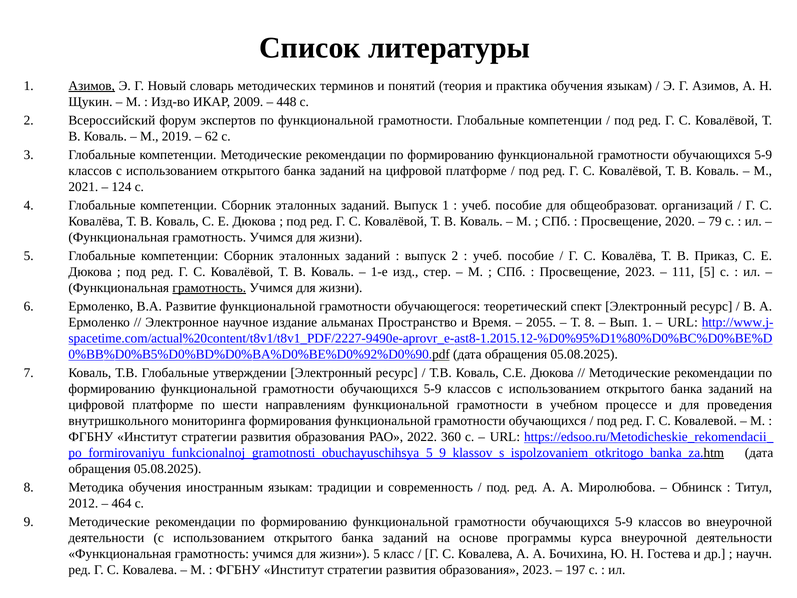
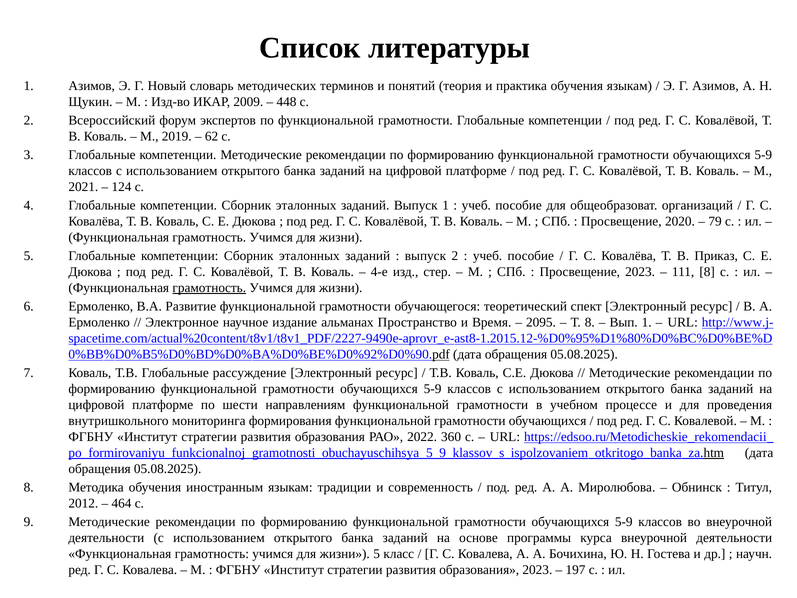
Азимов underline: present -> none (92, 86)
1-е: 1-е -> 4-е (379, 272)
111 5: 5 -> 8 (707, 272)
2055: 2055 -> 2095 (541, 322)
утверждении: утверждении -> рассуждение (250, 373)
